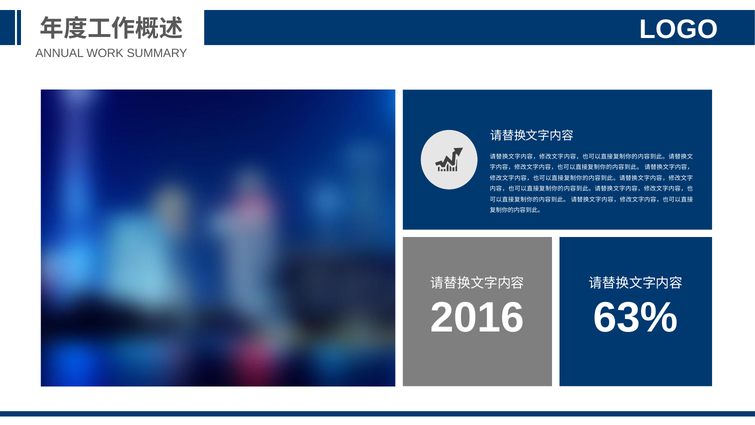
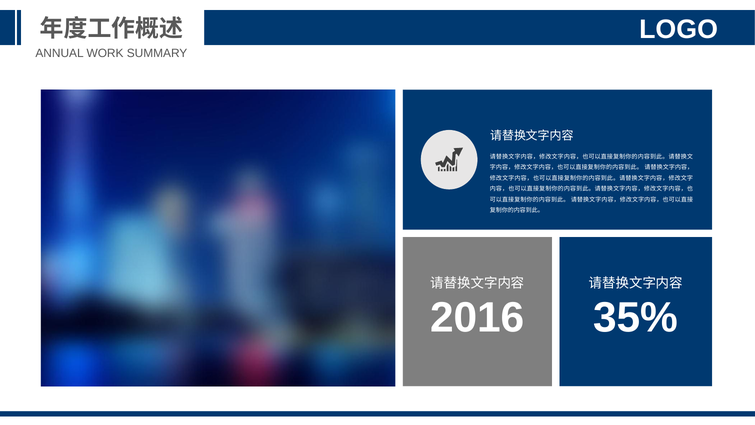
63%: 63% -> 35% (636, 317)
